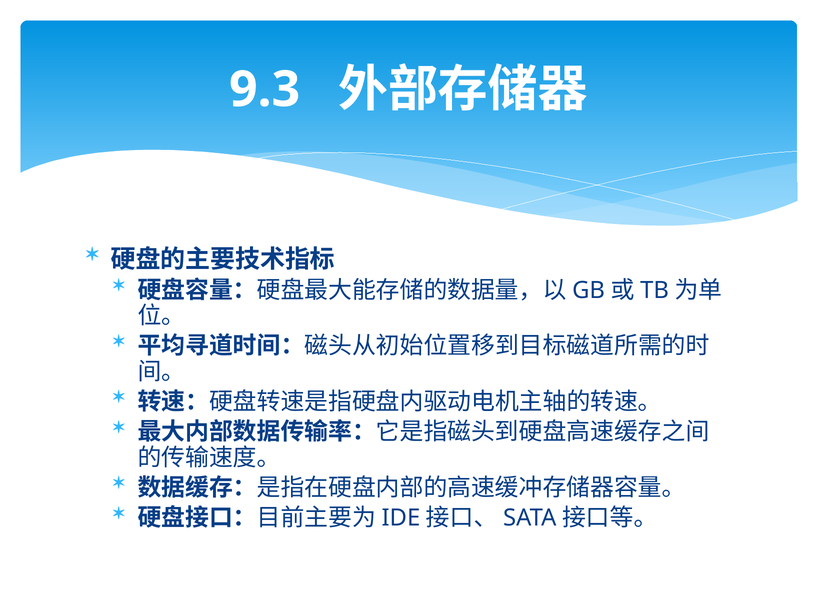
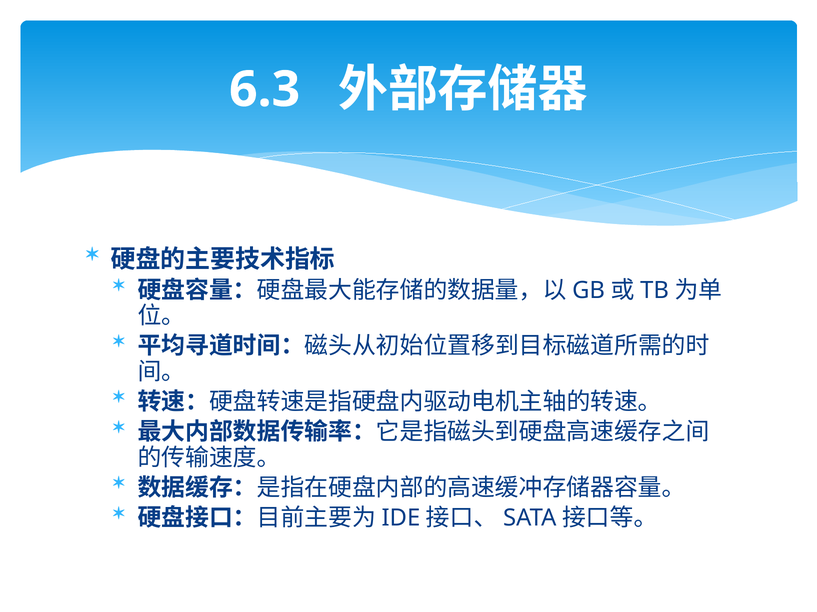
9.3: 9.3 -> 6.3 (265, 90)
